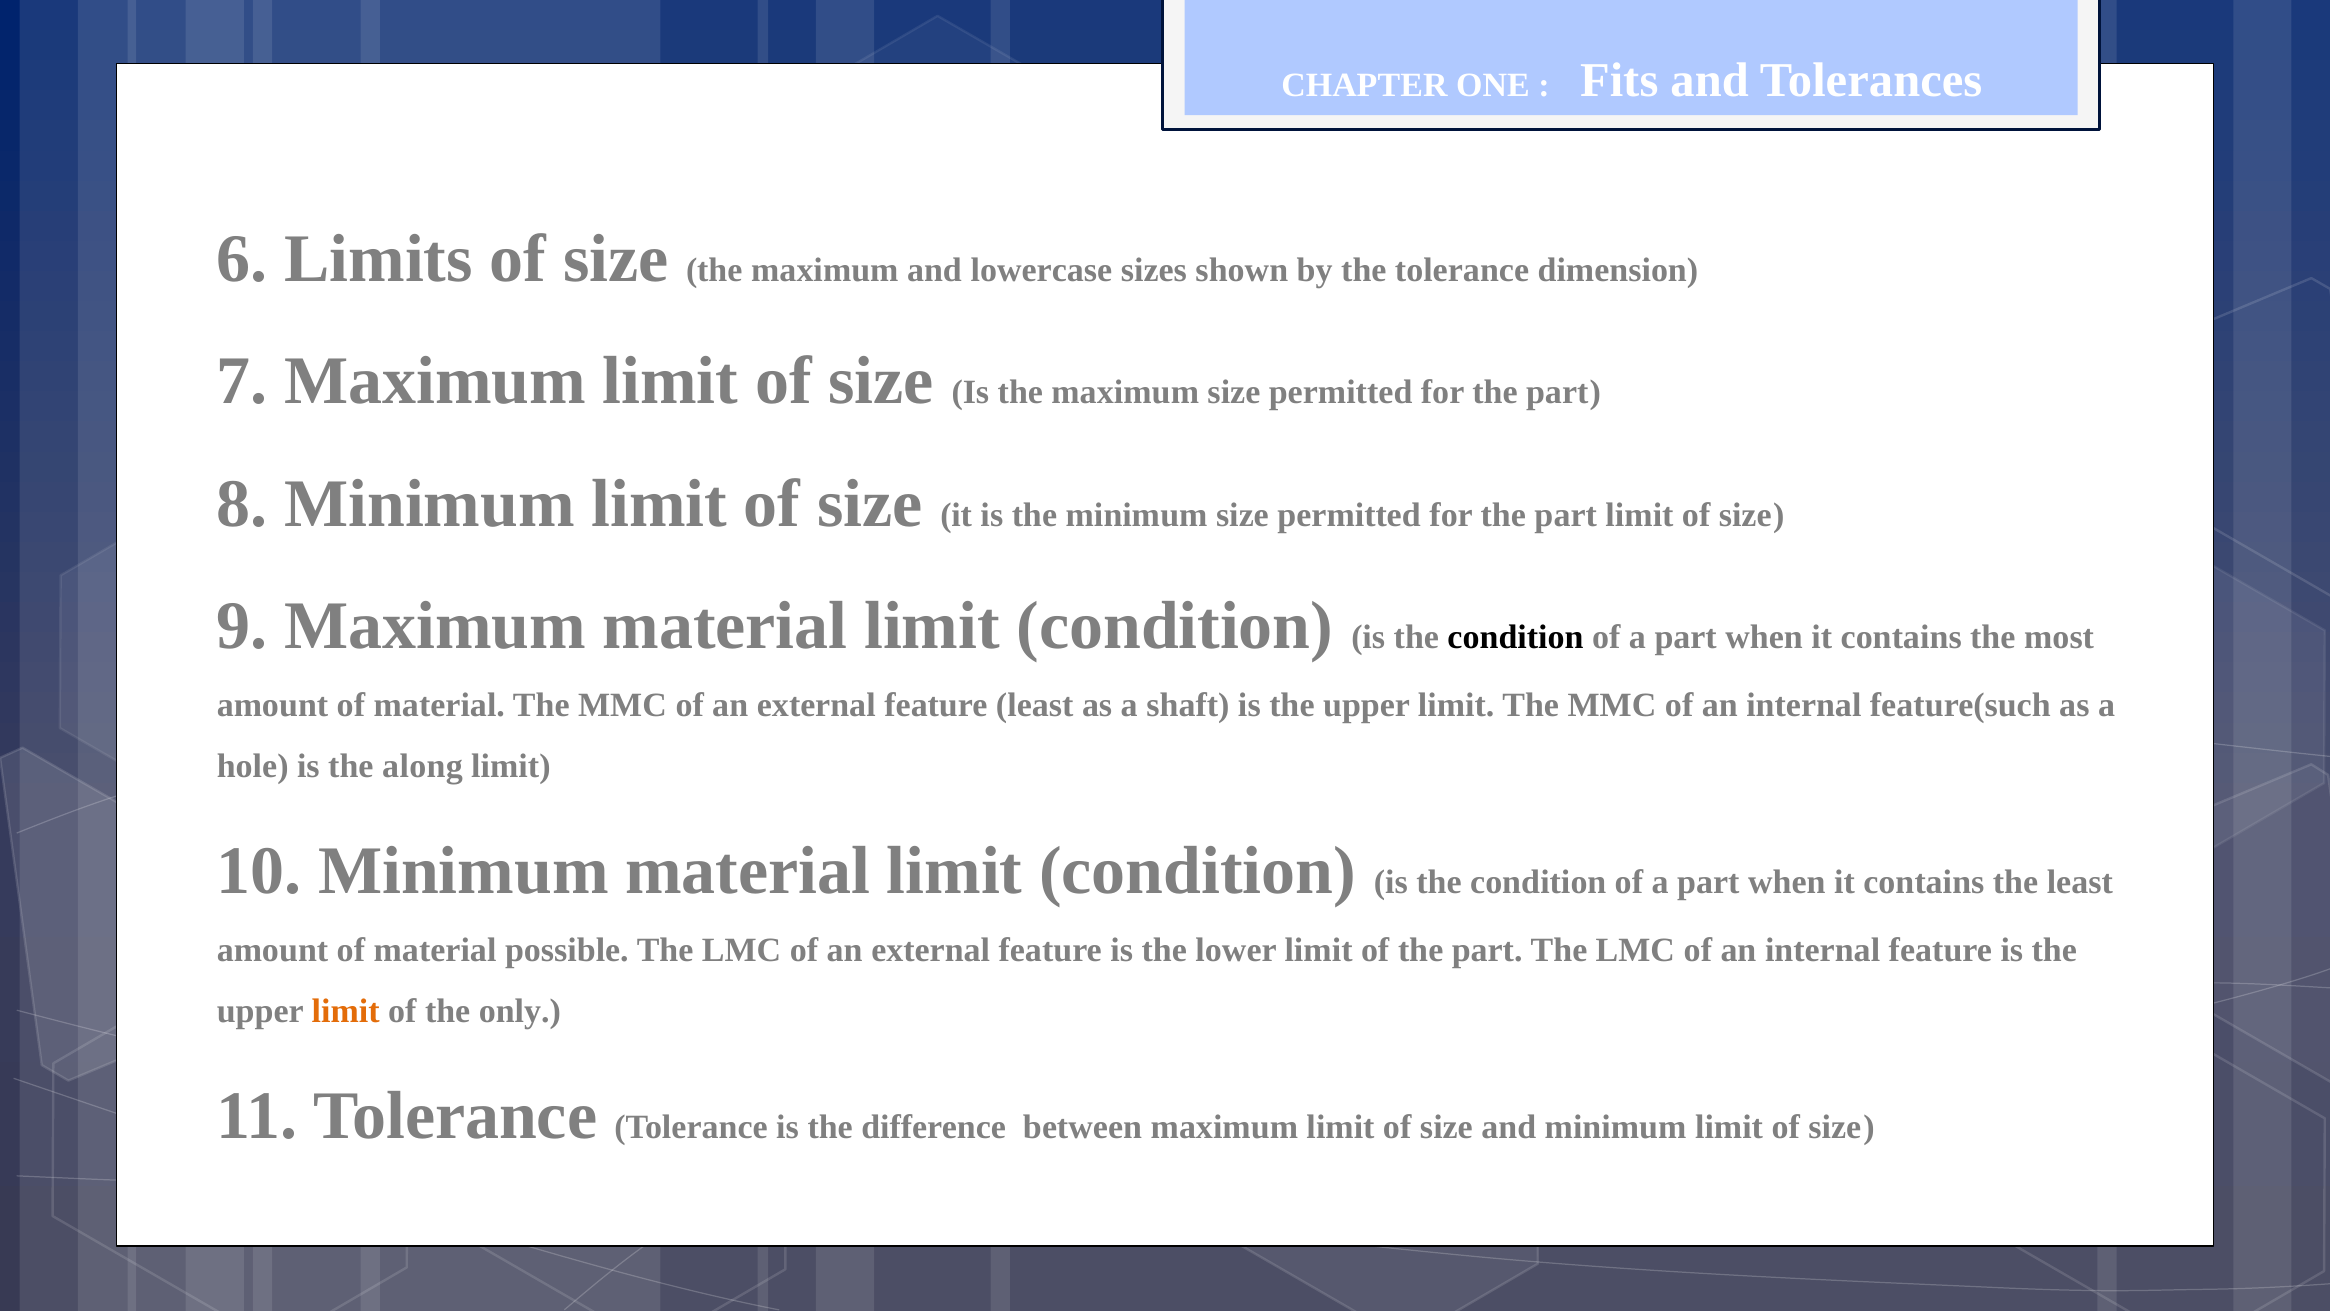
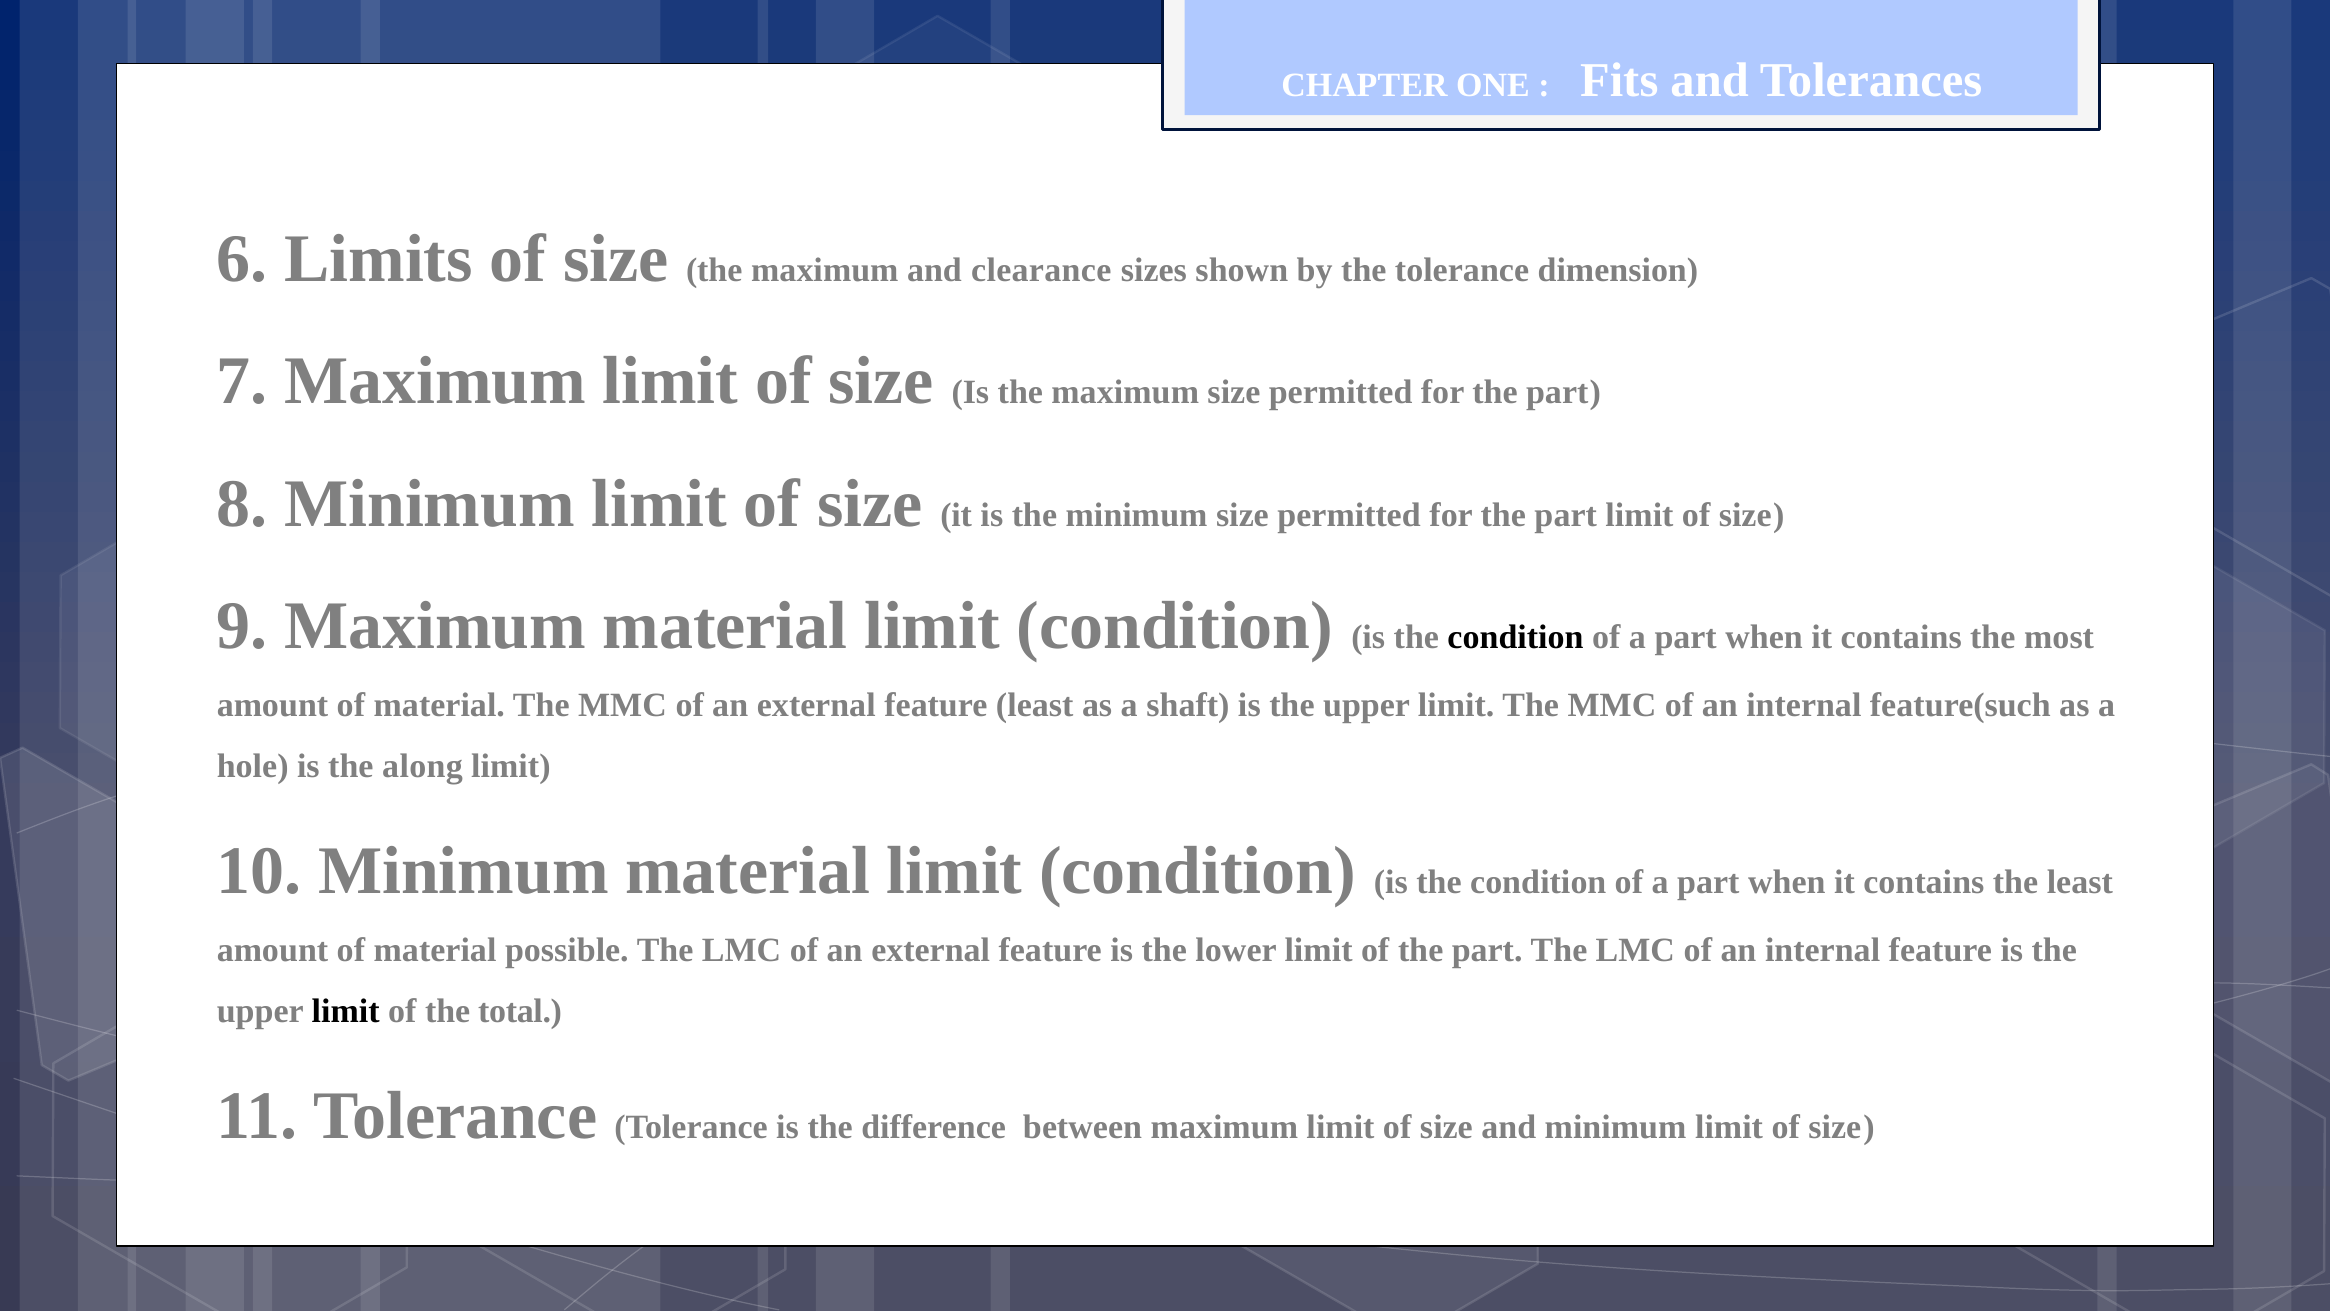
lowercase: lowercase -> clearance (1041, 270)
limit colour: orange -> black (346, 1011)
only: only -> total (520, 1011)
